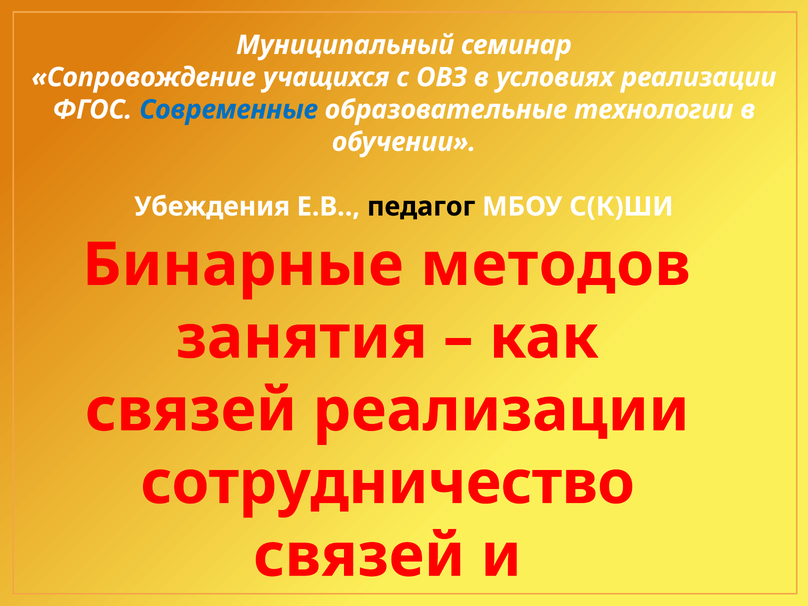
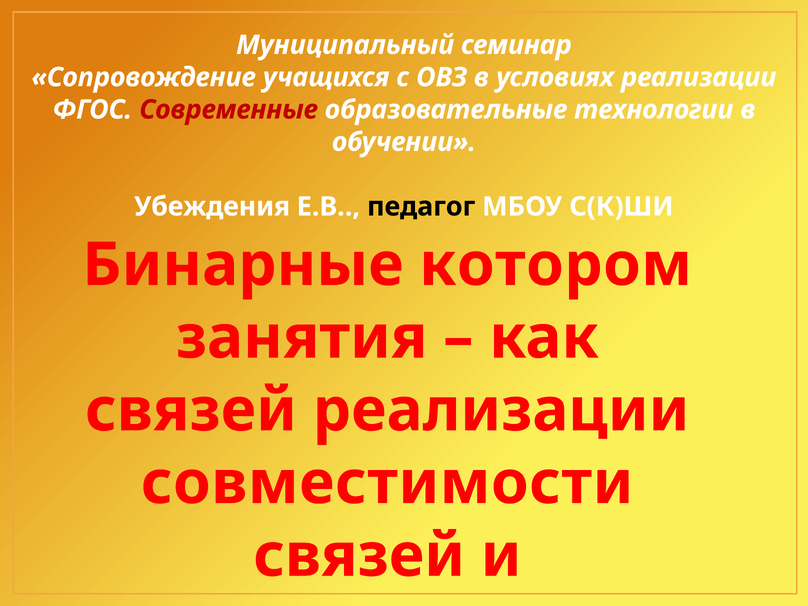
Современные colour: blue -> red (228, 110)
методов: методов -> котором (556, 265)
сотрудничество: сотрудничество -> совместимости (387, 483)
